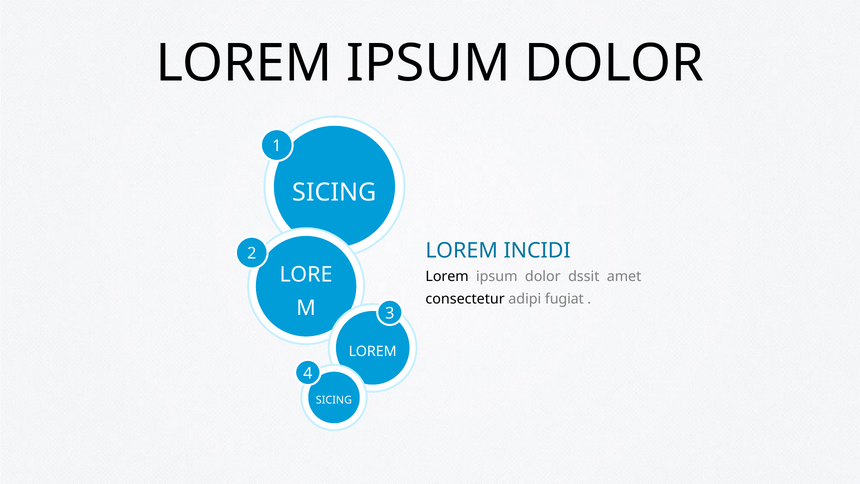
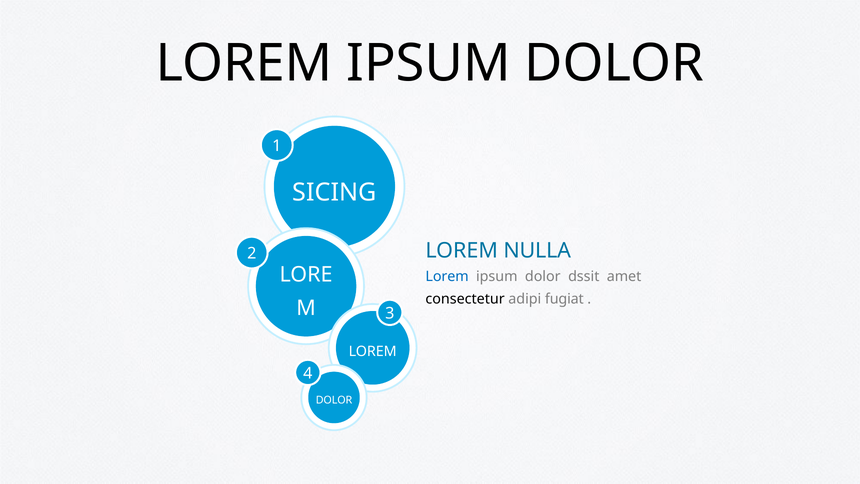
INCIDI: INCIDI -> NULLA (537, 251)
Lorem colour: black -> blue (447, 277)
SICING: SICING -> DOLOR (334, 400)
